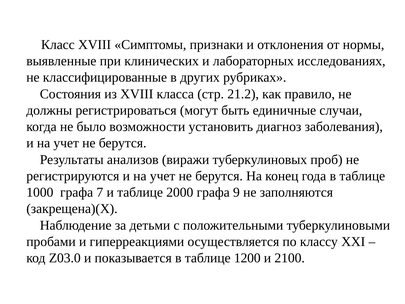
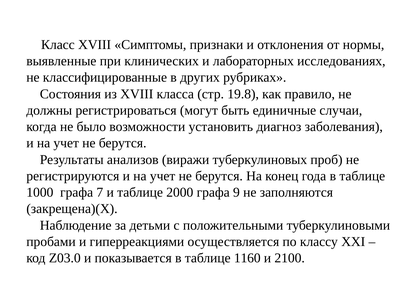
21.2: 21.2 -> 19.8 (243, 94)
1200: 1200 -> 1160 (247, 258)
